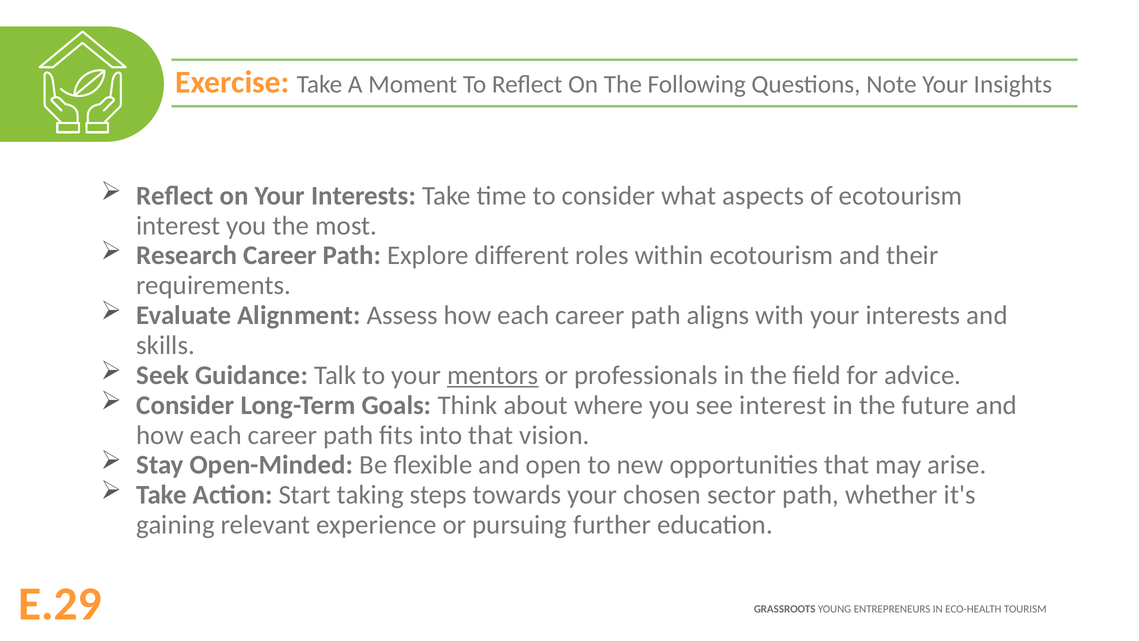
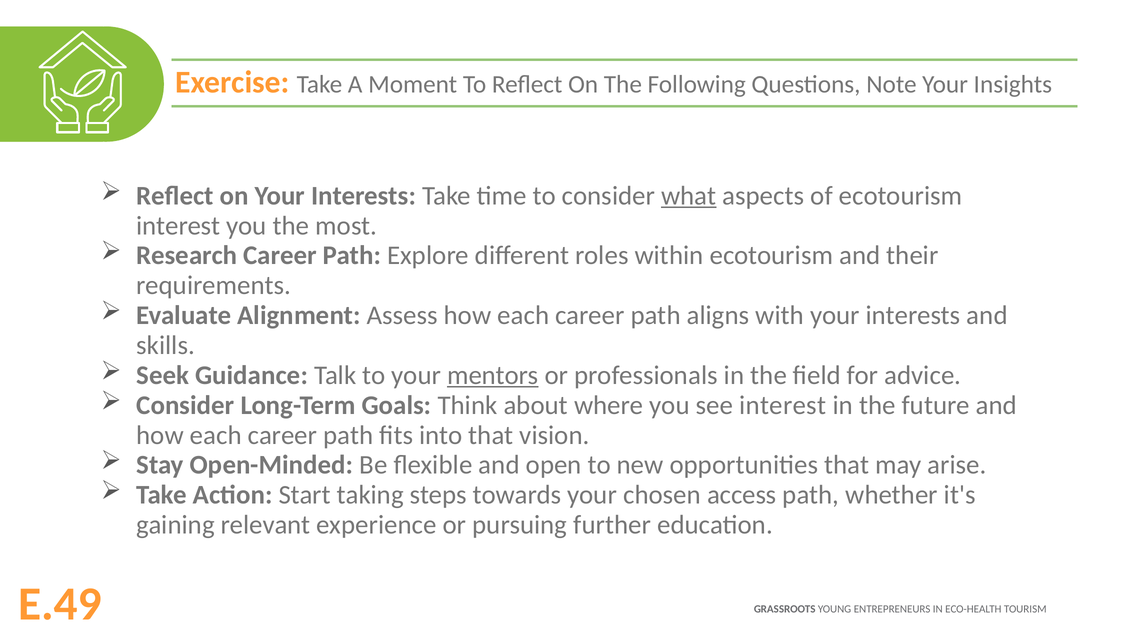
what underline: none -> present (689, 196)
sector: sector -> access (742, 495)
E.29: E.29 -> E.49 (60, 604)
